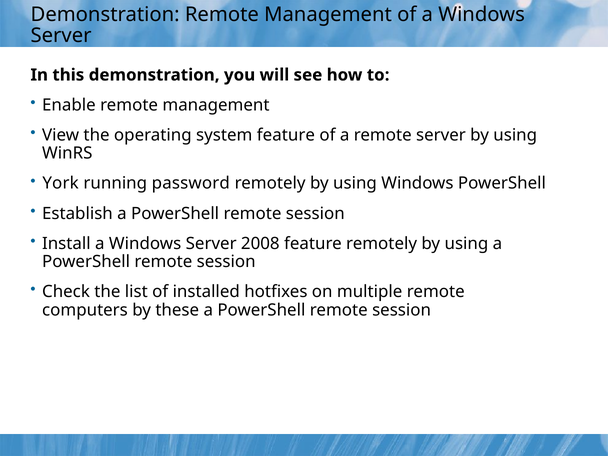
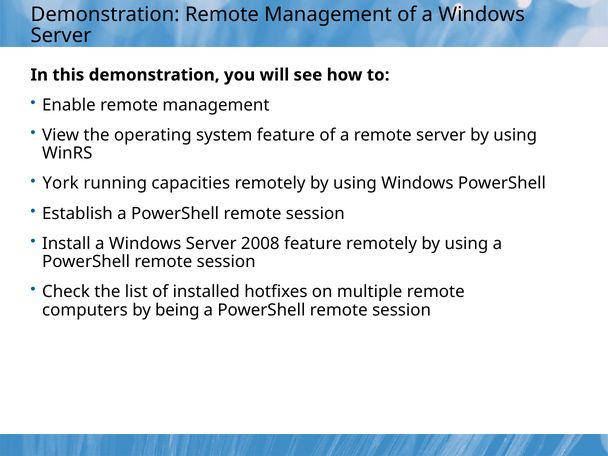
password: password -> capacities (191, 183)
these: these -> being (177, 310)
